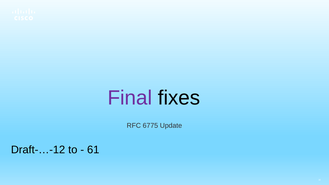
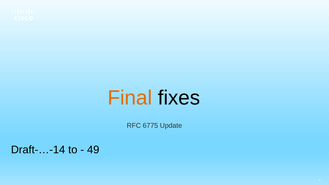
Final colour: purple -> orange (130, 98)
Draft-…-12: Draft-…-12 -> Draft-…-14 (38, 150)
61: 61 -> 49 (93, 150)
